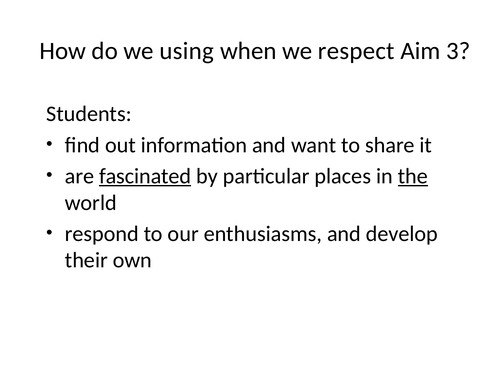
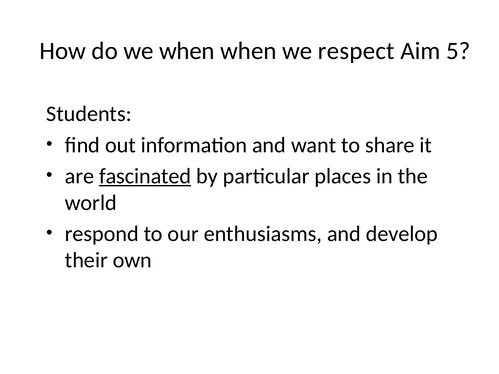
we using: using -> when (187, 51)
3: 3 -> 5 (458, 51)
the underline: present -> none (413, 176)
